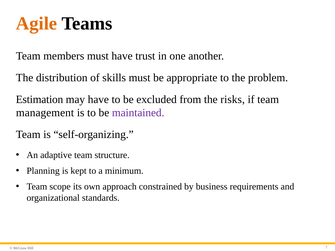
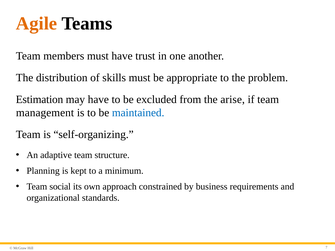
risks: risks -> arise (233, 99)
maintained colour: purple -> blue (138, 113)
scope: scope -> social (60, 187)
